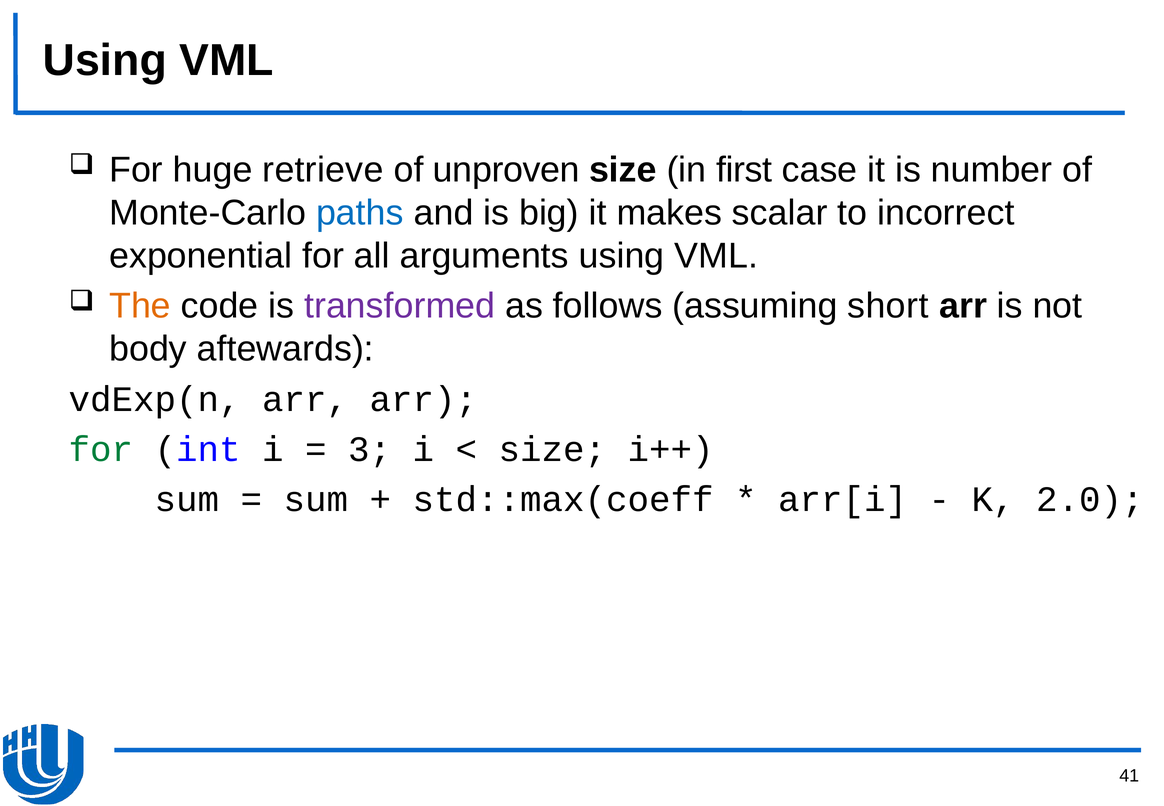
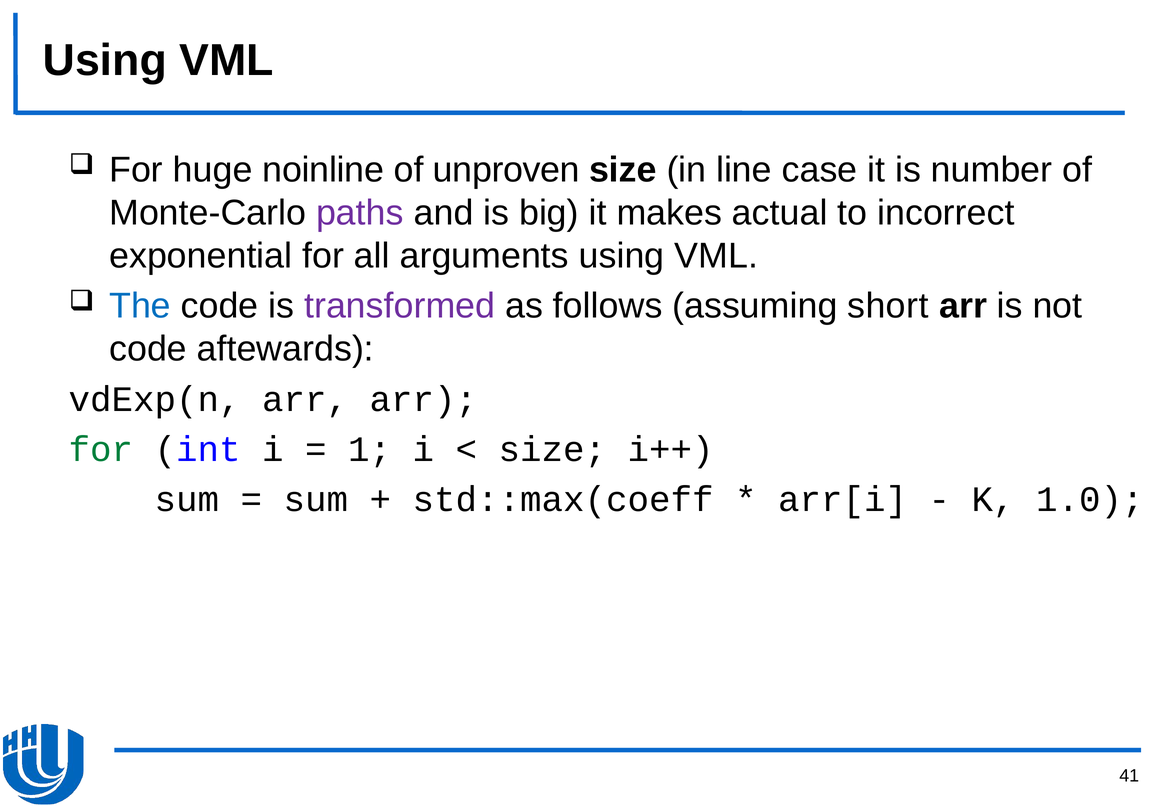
retrieve: retrieve -> noinline (323, 170)
first: first -> line (744, 170)
paths colour: blue -> purple (360, 213)
scalar: scalar -> actual (780, 213)
The colour: orange -> blue (140, 306)
body: body -> code (148, 349)
3: 3 -> 1 (370, 449)
2.0: 2.0 -> 1.0 (1090, 499)
